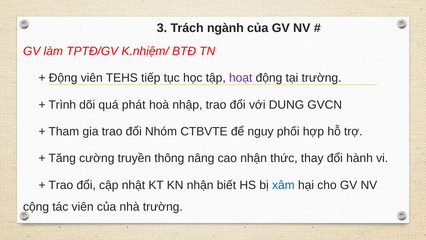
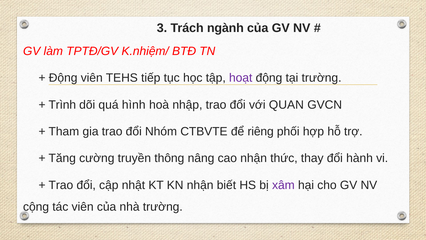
phát: phát -> hình (134, 105)
DUNG: DUNG -> QUAN (286, 105)
nguy: nguy -> riêng (261, 131)
xâm colour: blue -> purple (283, 185)
